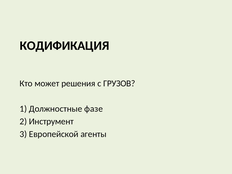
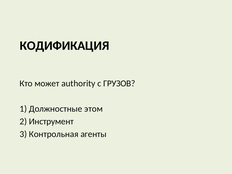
решения: решения -> authority (78, 83)
фазе: фазе -> этом (94, 109)
Европейской: Европейской -> Контрольная (54, 134)
